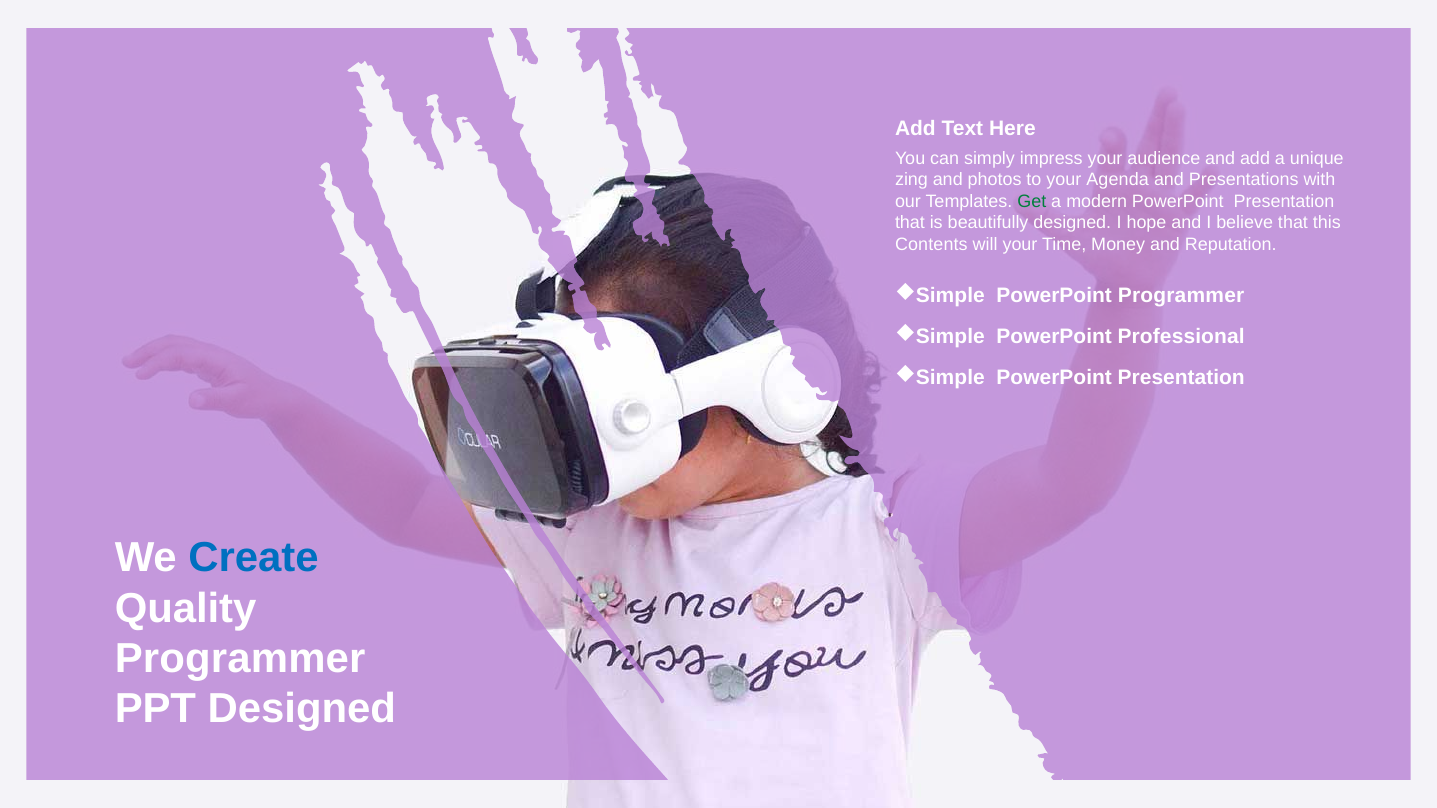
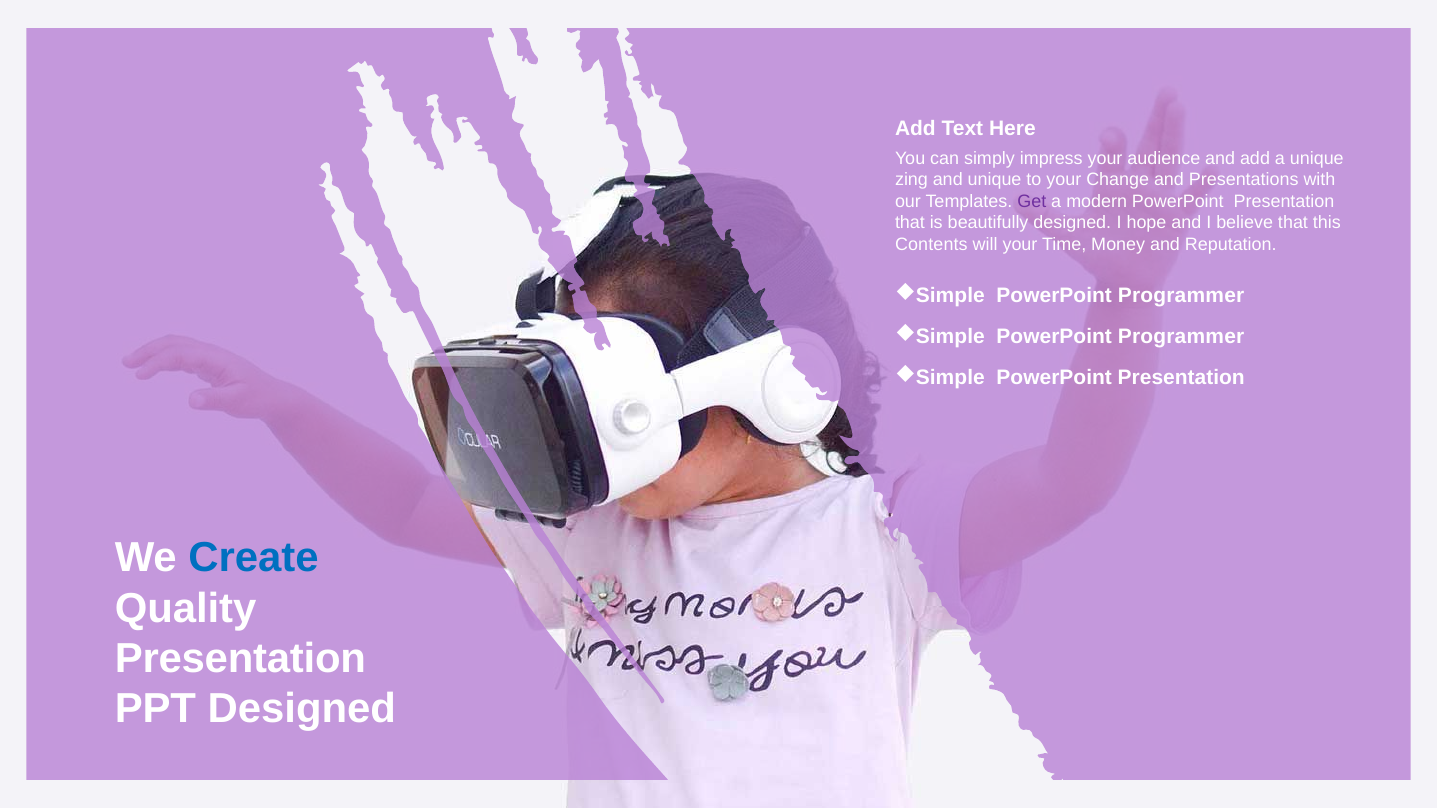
and photos: photos -> unique (995, 180)
Agenda: Agenda -> Change (1118, 180)
Get colour: green -> purple (1032, 201)
Professional: Professional -> Programmer (1181, 337)
Programmer: Programmer -> Presentation (240, 659)
